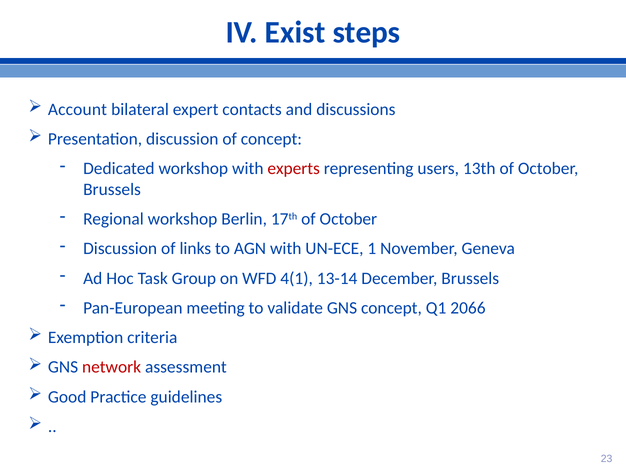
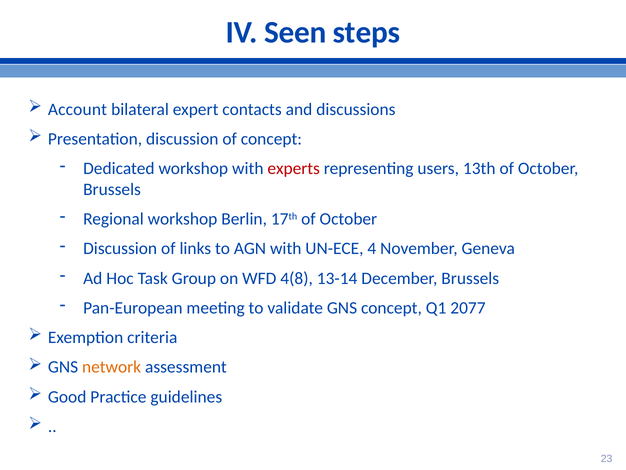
Exist: Exist -> Seen (295, 32)
1: 1 -> 4 (372, 248)
4(1: 4(1 -> 4(8 (297, 278)
2066: 2066 -> 2077 (468, 308)
network colour: red -> orange (112, 367)
